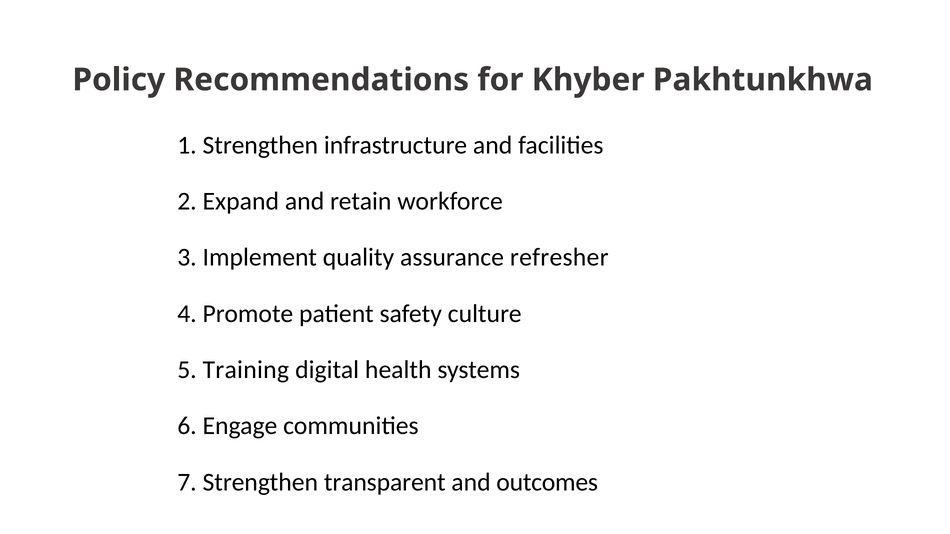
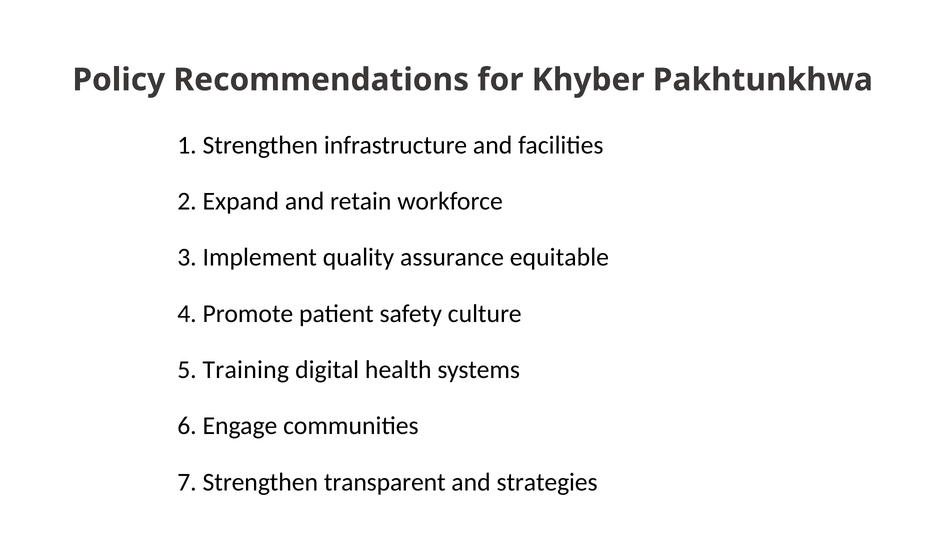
refresher: refresher -> equitable (559, 258)
outcomes: outcomes -> strategies (547, 482)
